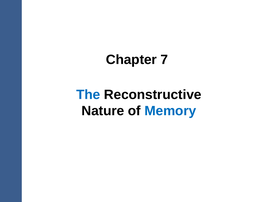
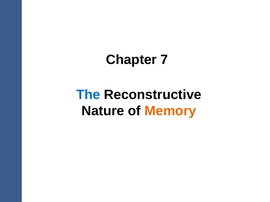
Memory colour: blue -> orange (170, 111)
